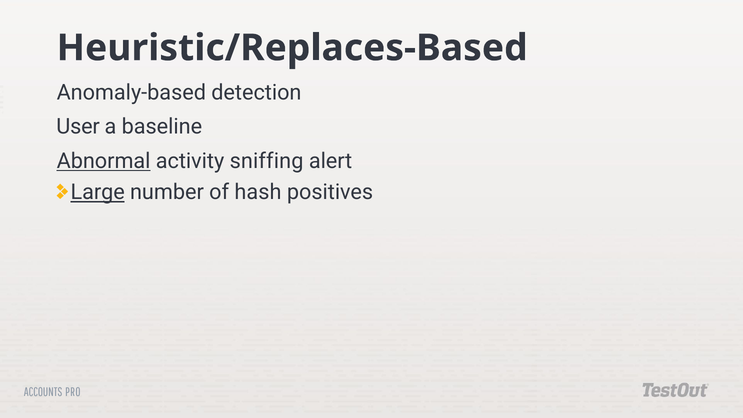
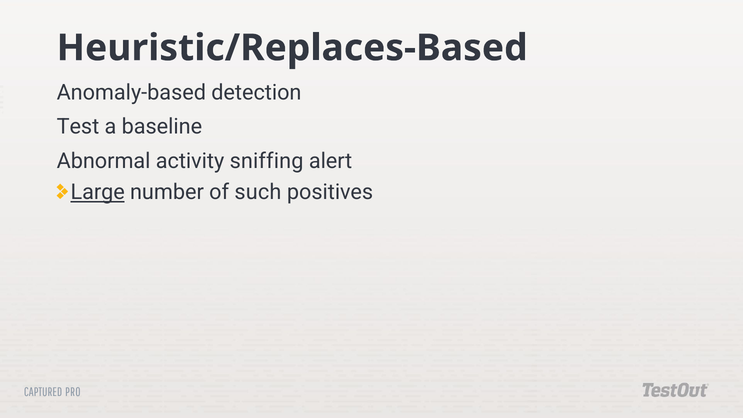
User: User -> Test (78, 127)
Abnormal underline: present -> none (104, 161)
hash: hash -> such (258, 192)
ACCOUNTS: ACCOUNTS -> CAPTURED (43, 392)
